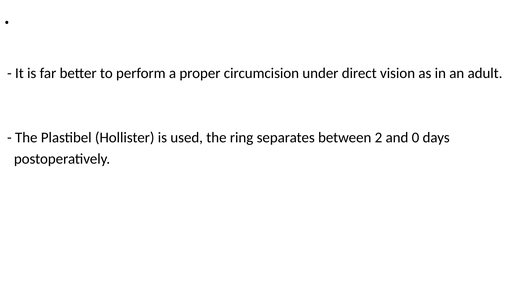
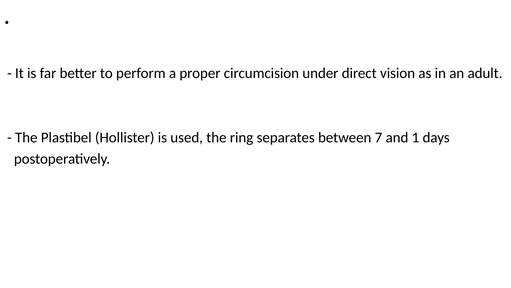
2: 2 -> 7 (378, 137)
0: 0 -> 1 (415, 137)
